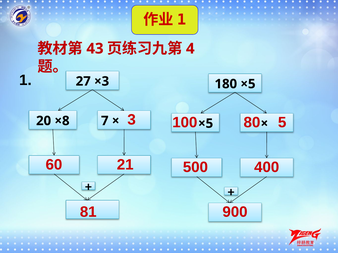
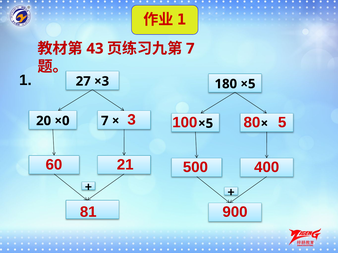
4: 4 -> 7 (190, 49)
×8: ×8 -> ×0 (62, 121)
